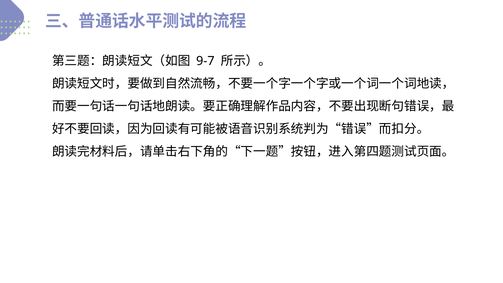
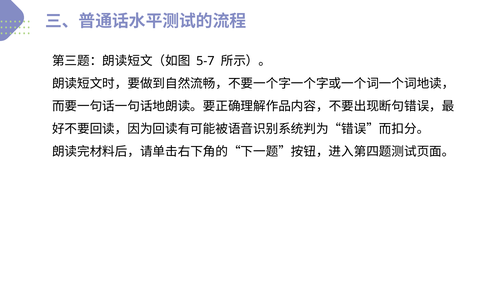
9-7: 9-7 -> 5-7 (205, 61)
